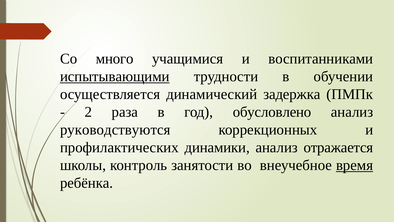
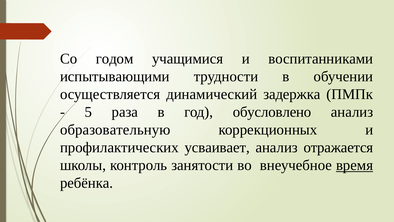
много: много -> годом (115, 59)
испытывающими underline: present -> none (115, 76)
2: 2 -> 5 (88, 112)
руководствуются: руководствуются -> образовательную (115, 130)
динамики: динамики -> усваивает (217, 147)
